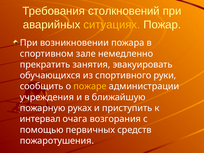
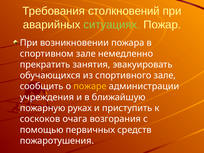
ситуациях colour: yellow -> light green (112, 25)
спортивного руки: руки -> зале (165, 75)
интервал: интервал -> соскоков (40, 119)
